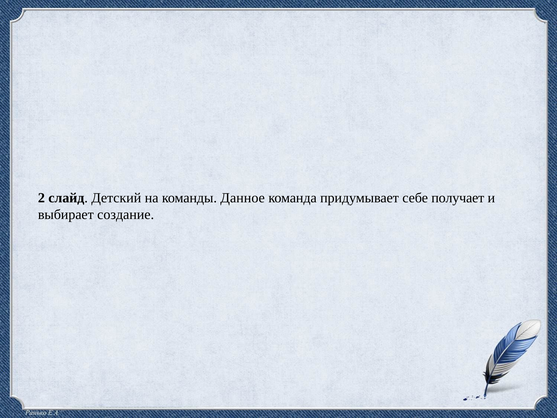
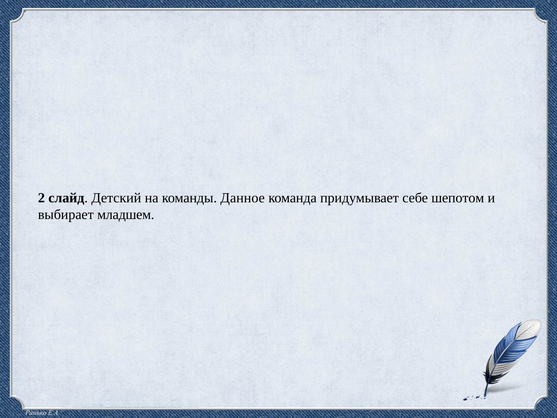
получает: получает -> шепотом (458, 198)
создание: создание -> младшем (126, 214)
